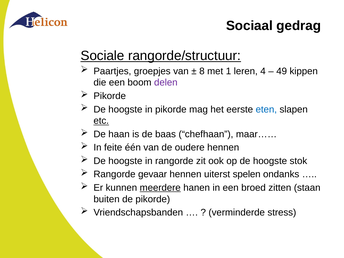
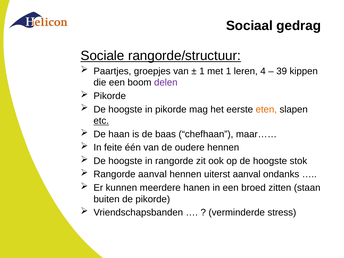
8: 8 -> 1 (202, 71)
49: 49 -> 39 (282, 71)
eten colour: blue -> orange (266, 109)
Rangorde gevaar: gevaar -> aanval (152, 174)
uiterst spelen: spelen -> aanval (247, 174)
meerdere underline: present -> none (160, 188)
